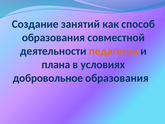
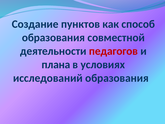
занятий: занятий -> пунктов (81, 24)
педагогов colour: orange -> red (113, 51)
добровольное: добровольное -> исследований (48, 78)
